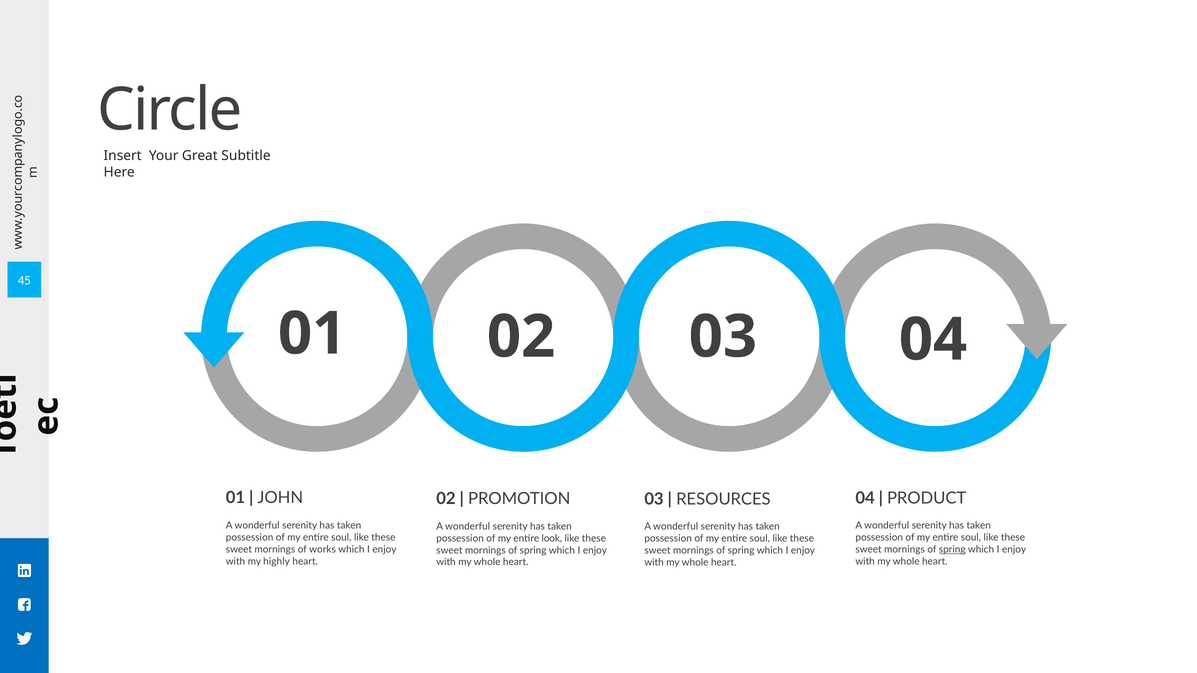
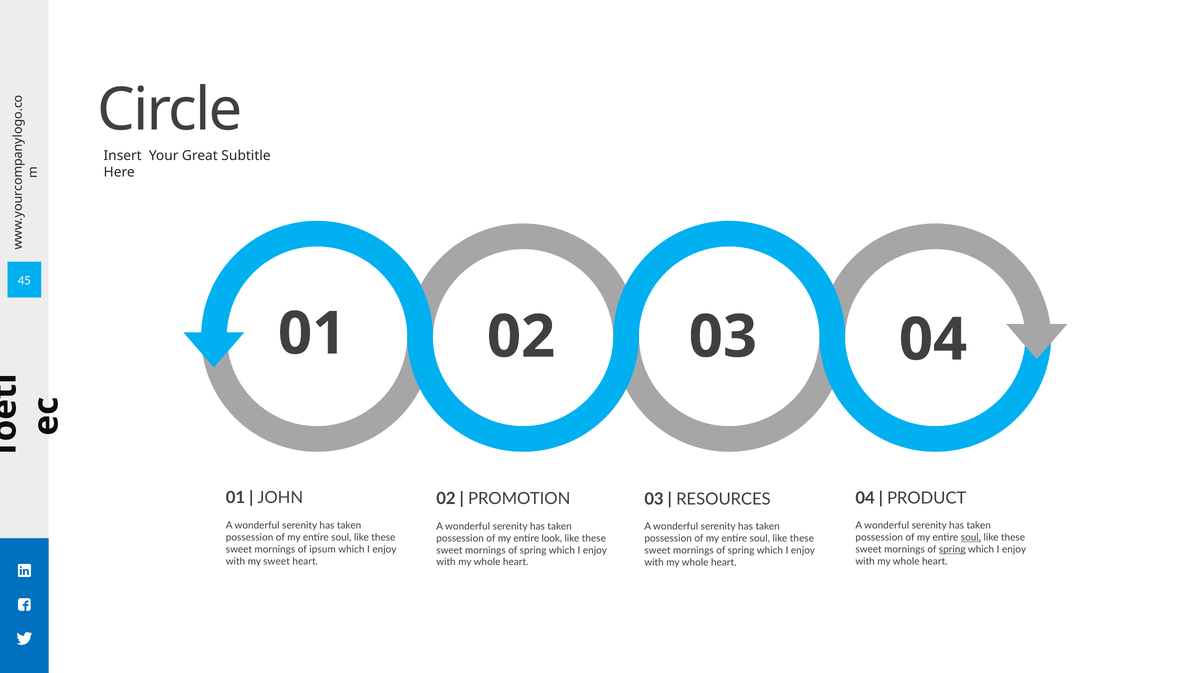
soul underline: none -> present (971, 538)
works: works -> ipsum (323, 550)
my highly: highly -> sweet (277, 561)
